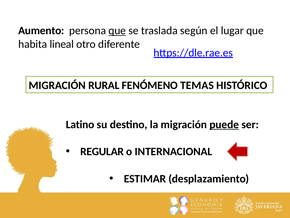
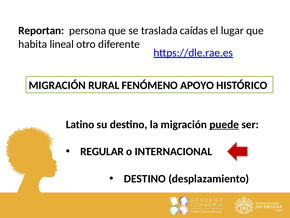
Aumento: Aumento -> Reportan (41, 31)
que underline: present -> none (117, 31)
según: según -> caídas (194, 31)
TEMAS: TEMAS -> APOYO (197, 85)
ESTIMAR: ESTIMAR -> DESTINO (145, 178)
